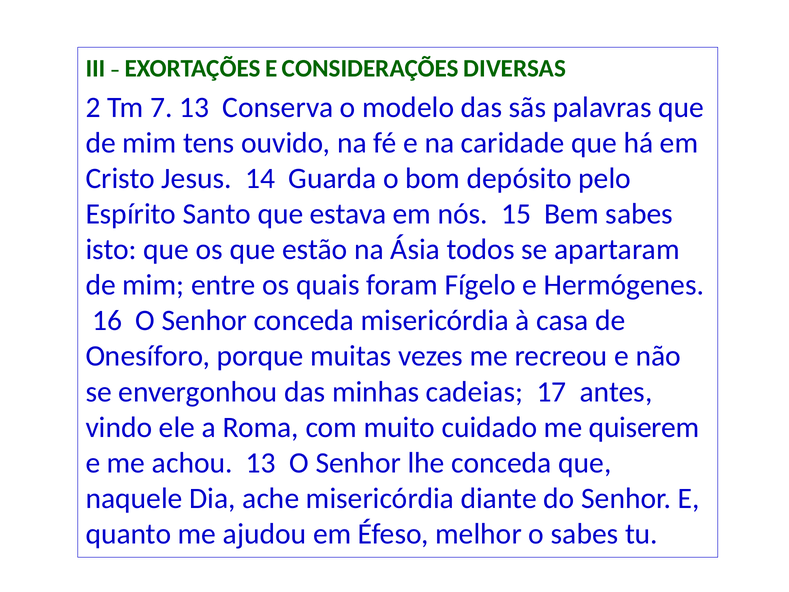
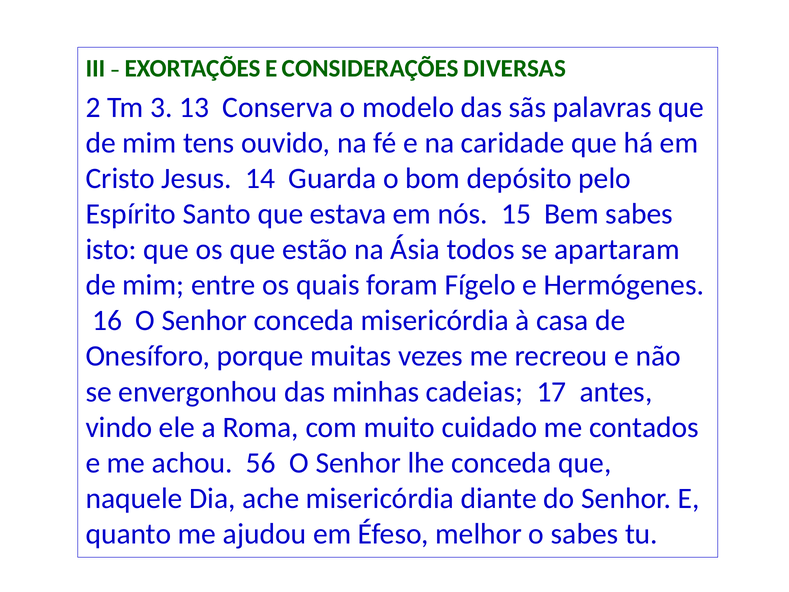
7: 7 -> 3 (161, 107)
quiserem: quiserem -> contados (644, 427)
achou 13: 13 -> 56 (261, 463)
